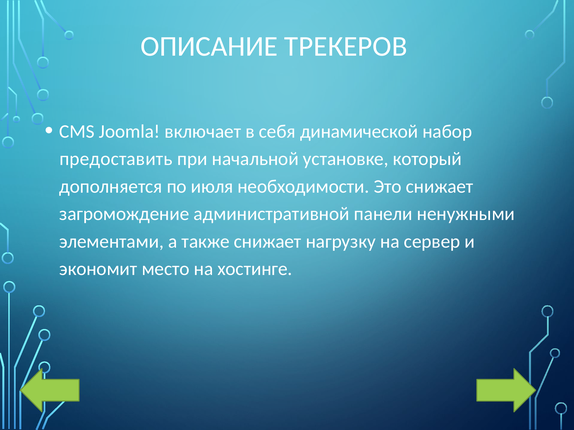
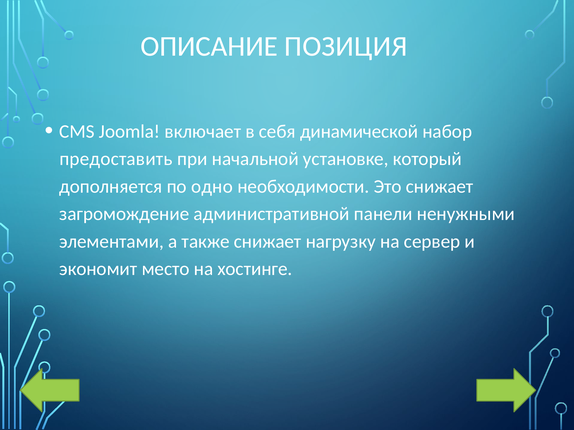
ТРЕКЕРОВ: ТРЕКЕРОВ -> ПОЗИЦИЯ (346, 46)
июля: июля -> одно (212, 187)
